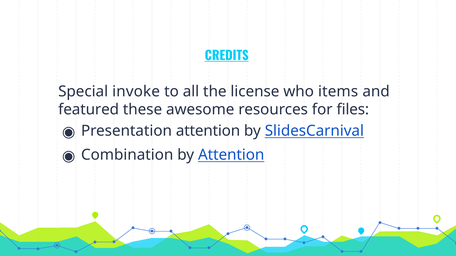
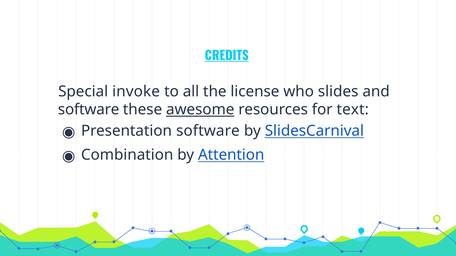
items: items -> slides (338, 92)
featured: featured -> software (89, 110)
awesome underline: none -> present (200, 110)
files: files -> text (353, 110)
Presentation attention: attention -> software (208, 131)
